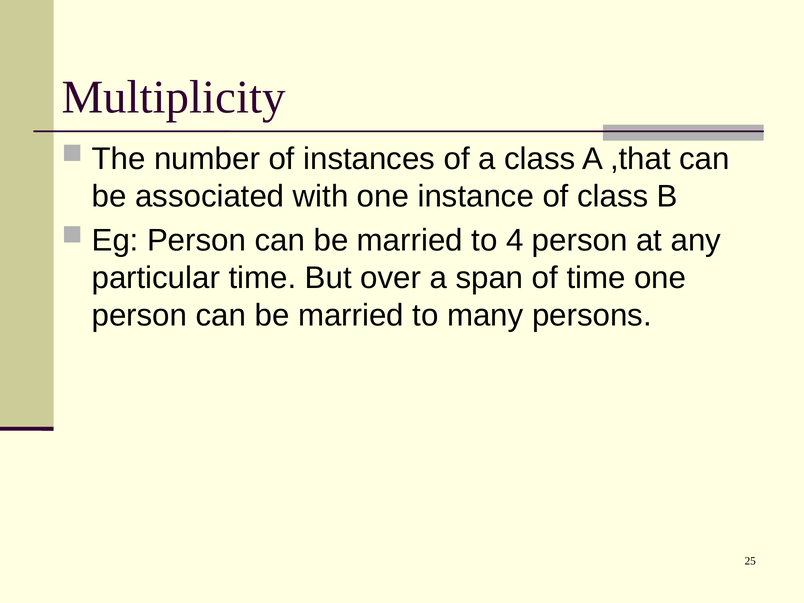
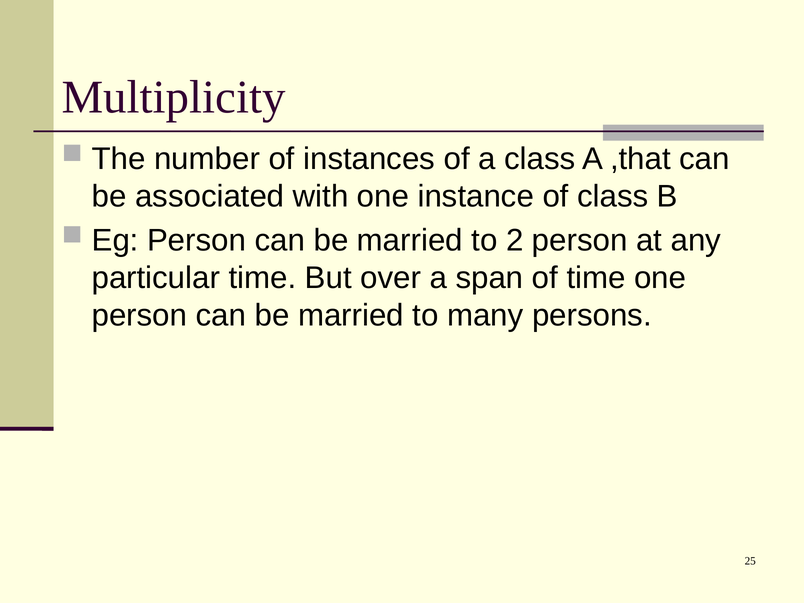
4: 4 -> 2 (515, 240)
